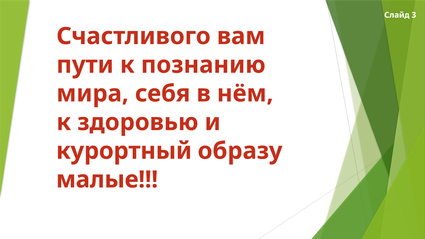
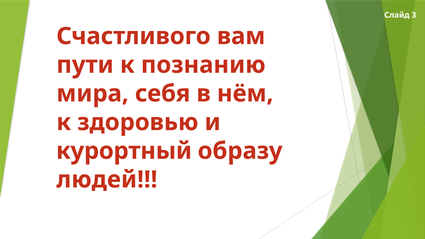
малые: малые -> людей (107, 180)
